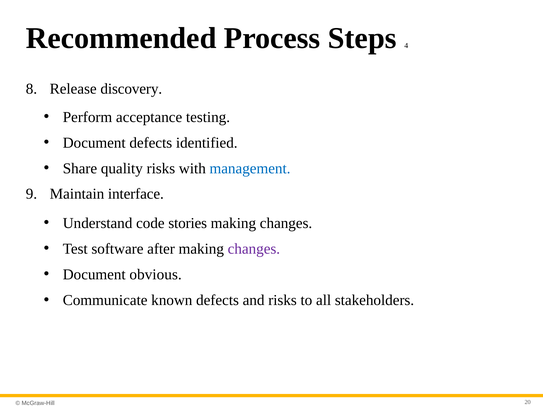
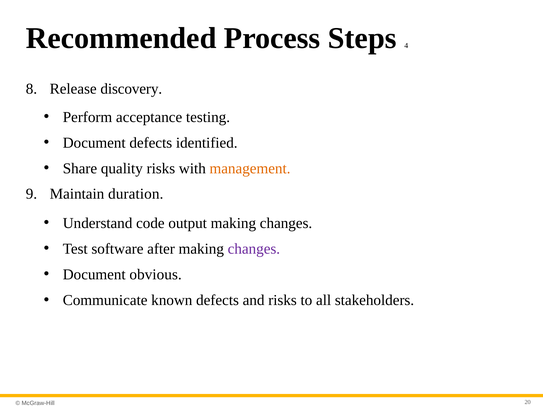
management colour: blue -> orange (250, 168)
interface: interface -> duration (136, 193)
stories: stories -> output (188, 223)
